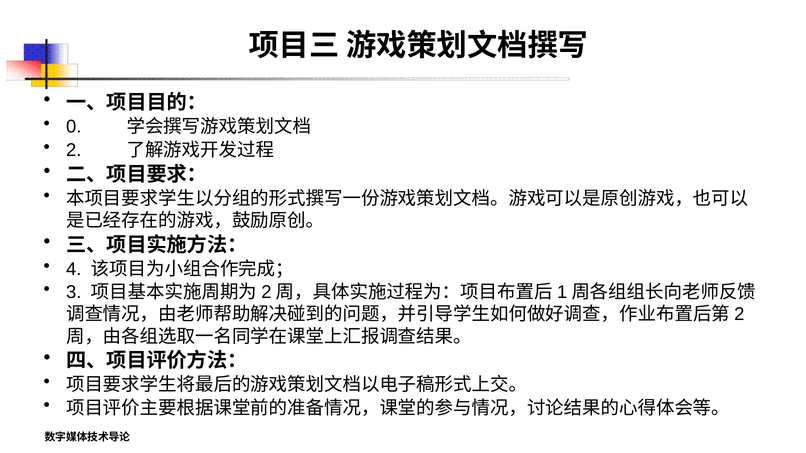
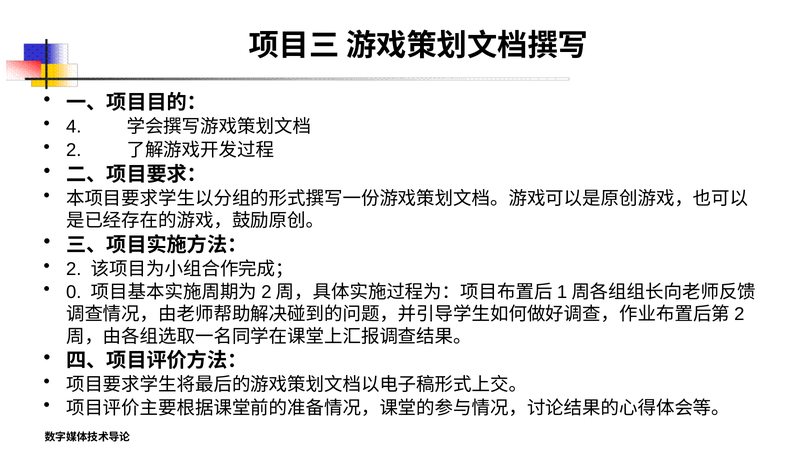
0: 0 -> 4 (74, 127)
4: 4 -> 2 (74, 269)
3: 3 -> 0 (74, 292)
